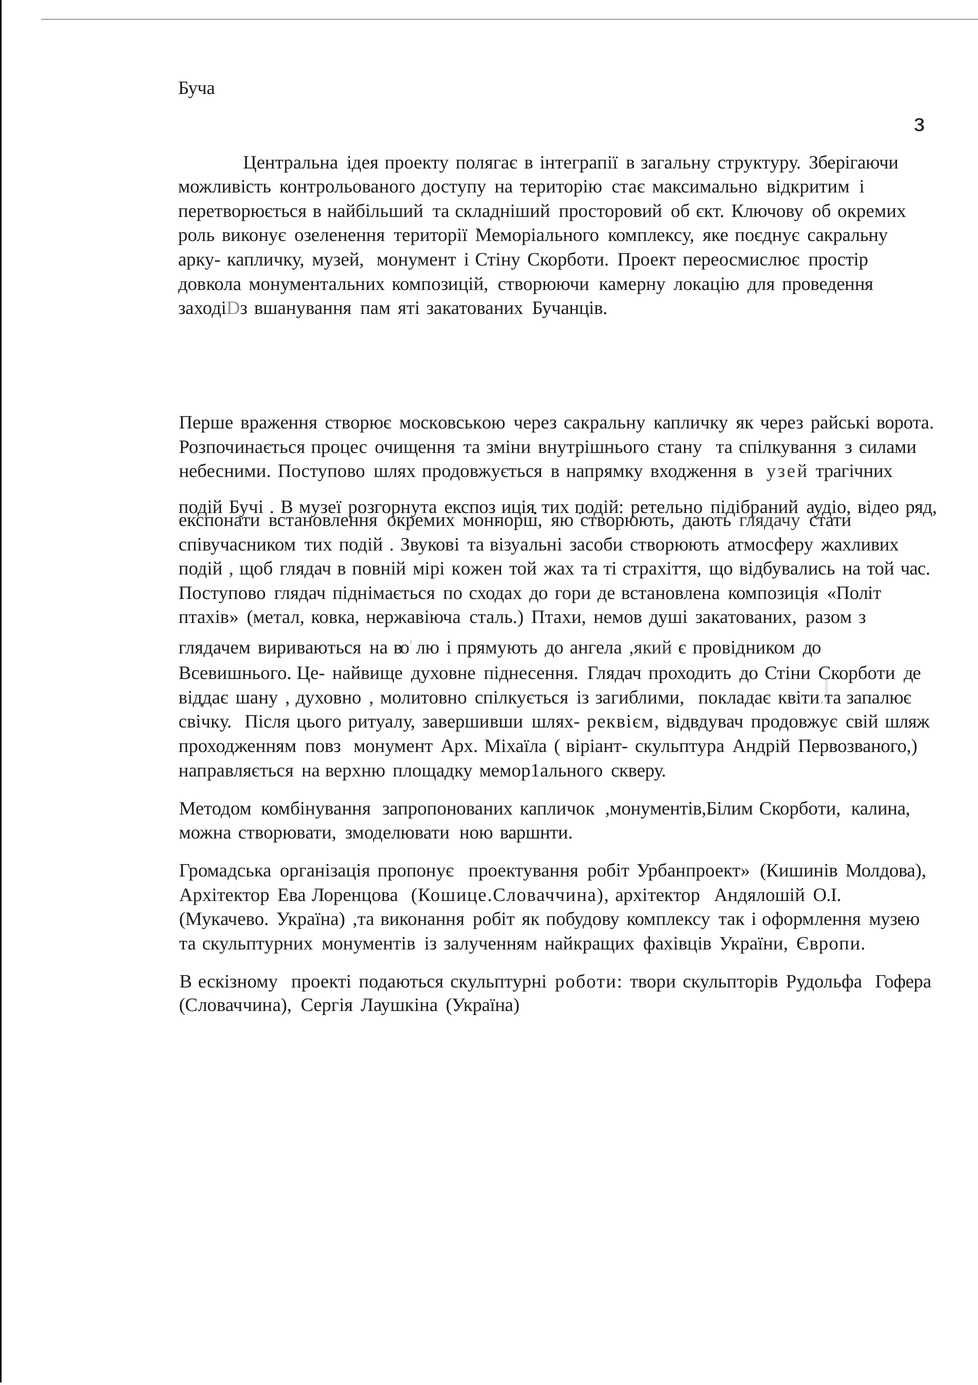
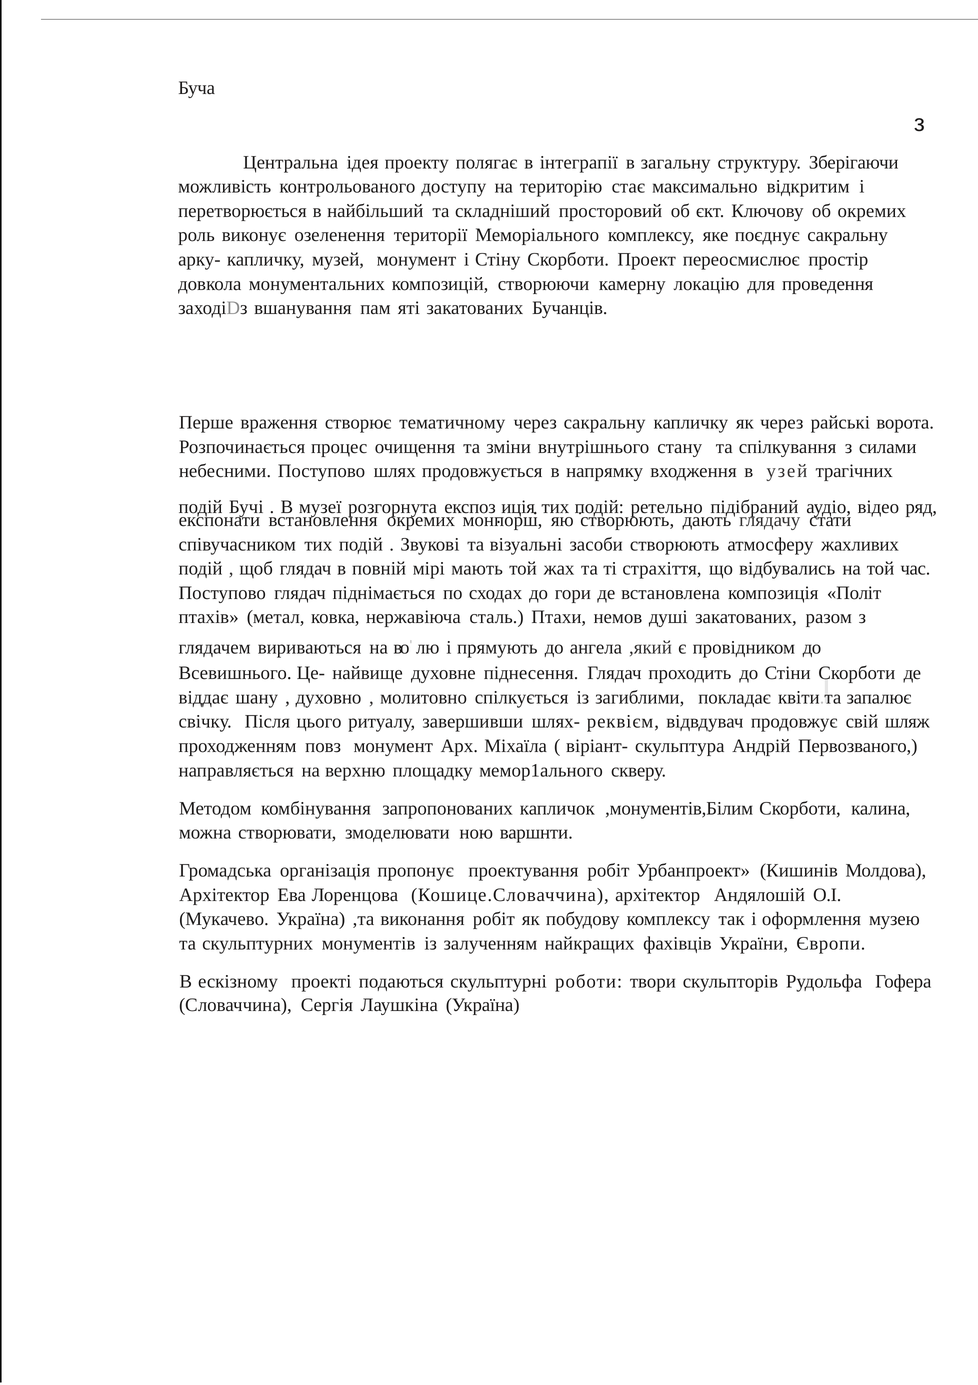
московською: московською -> тематичному (452, 422)
кожен: кожен -> мають (477, 568)
